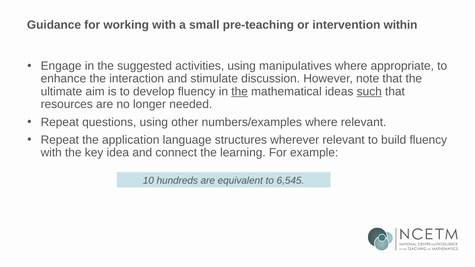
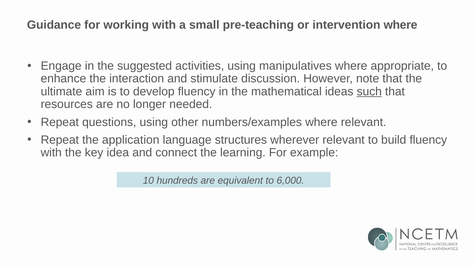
intervention within: within -> where (401, 25)
the underline: present -> none (240, 92)
6,545: 6,545 -> 6,000 (290, 181)
